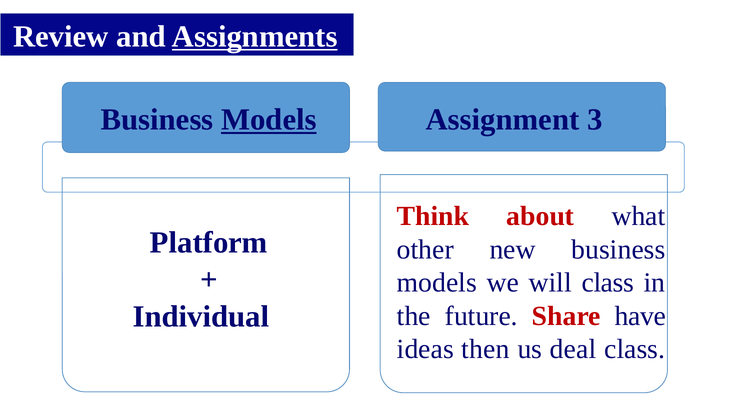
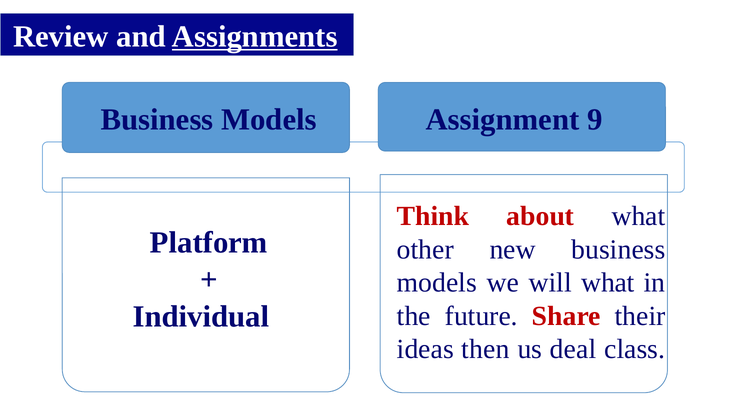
Models underline: present -> none (269, 120)
3: 3 -> 9 (595, 120)
will class: class -> what (608, 283)
have: have -> their (640, 316)
